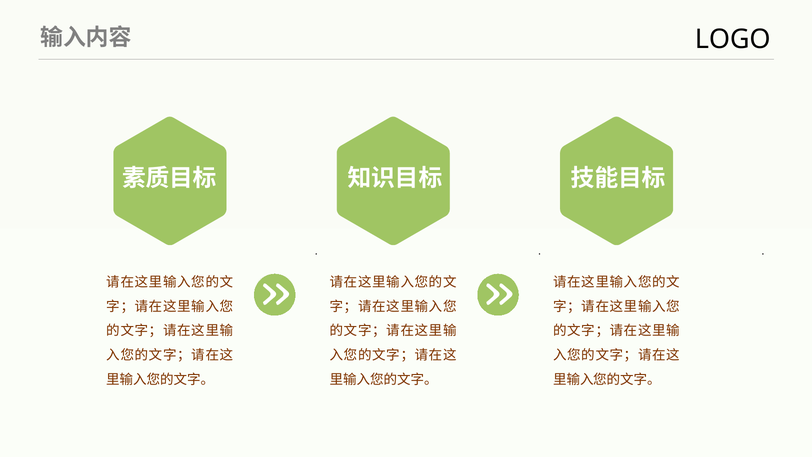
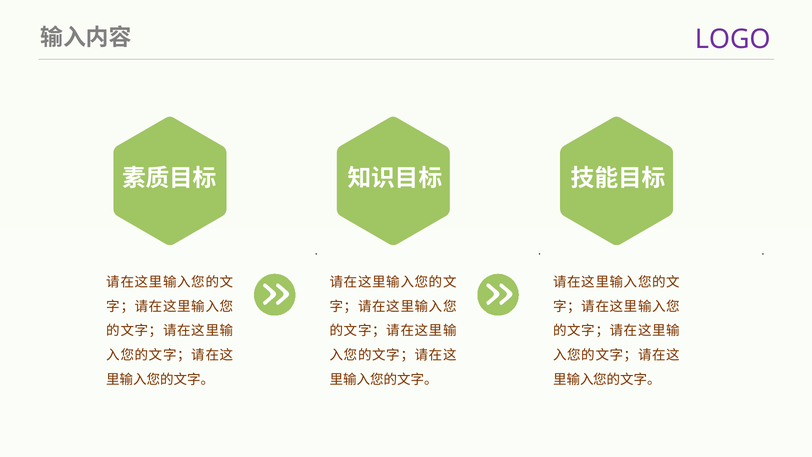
LOGO colour: black -> purple (733, 40)
